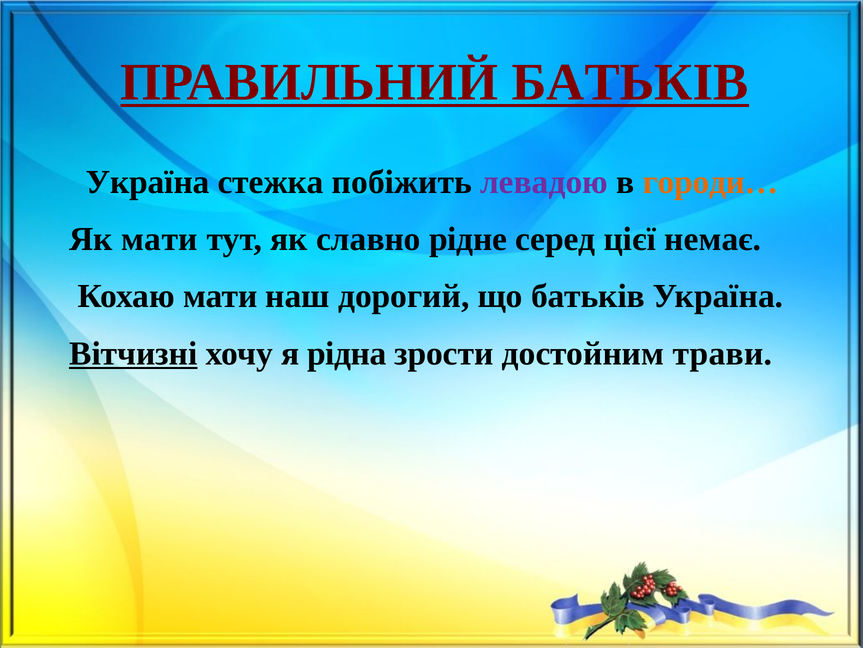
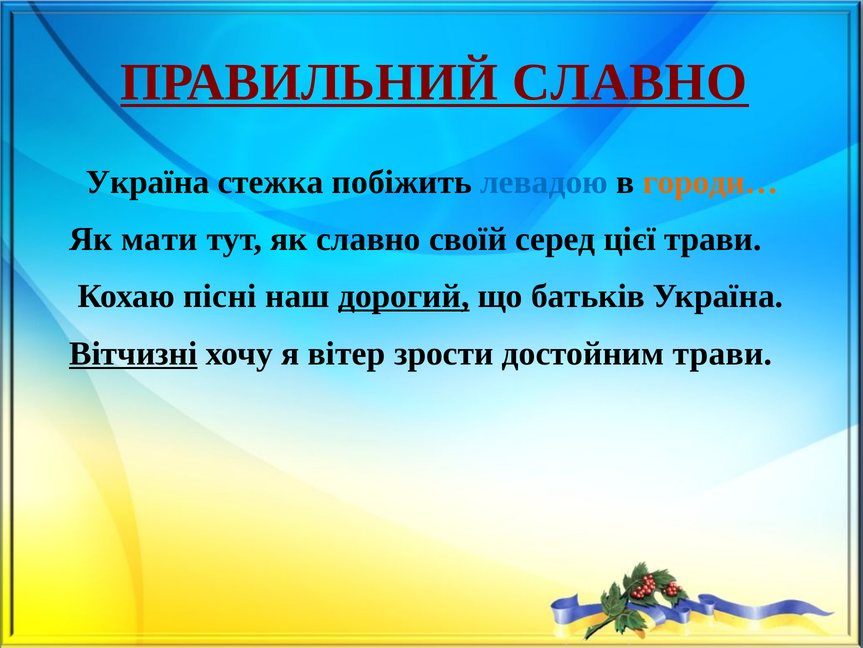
ПРАВИЛЬНИЙ БАТЬКІВ: БАТЬКІВ -> СЛАВНО (630, 82)
левадою colour: purple -> blue (544, 182)
рідне: рідне -> своїй (468, 239)
цієї немає: немає -> трави (713, 239)
Кохаю мати: мати -> пісні (220, 296)
дорогий underline: none -> present (404, 296)
рідна: рідна -> вітер (347, 353)
